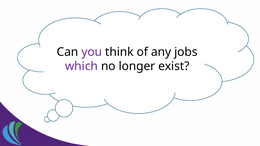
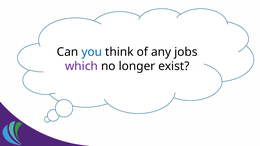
you colour: purple -> blue (92, 52)
